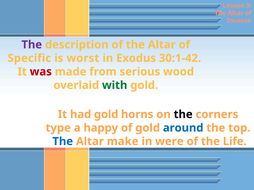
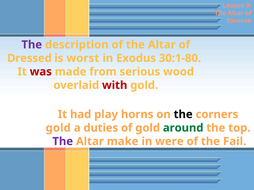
Specific: Specific -> Dressed (29, 58)
30:1-42: 30:1-42 -> 30:1-80 (180, 58)
with colour: green -> red (115, 85)
had gold: gold -> play (106, 115)
type: type -> gold (58, 128)
happy: happy -> duties (101, 128)
around colour: blue -> green (183, 128)
The colour: blue -> purple (63, 142)
Life: Life -> Fail (235, 142)
